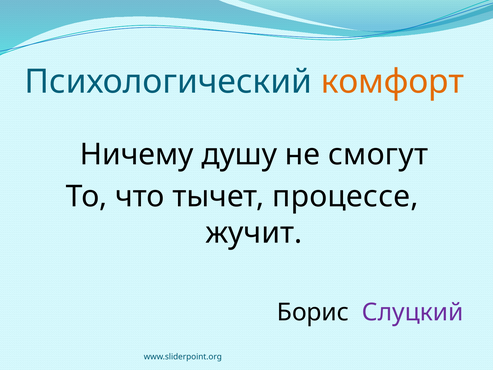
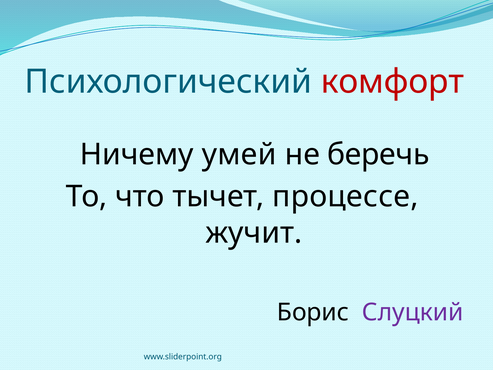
комфорт colour: orange -> red (392, 82)
душу: душу -> умей (239, 154)
смогут: смогут -> беречь (378, 154)
